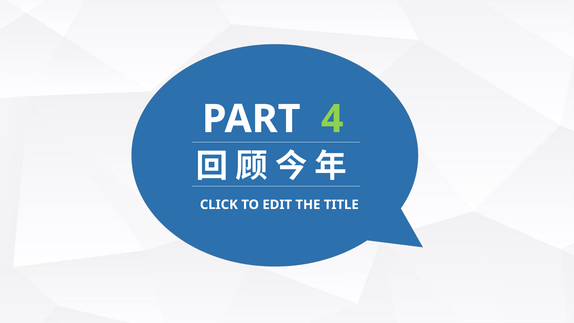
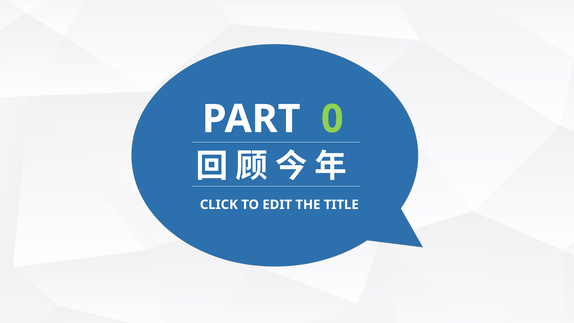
4: 4 -> 0 (332, 119)
